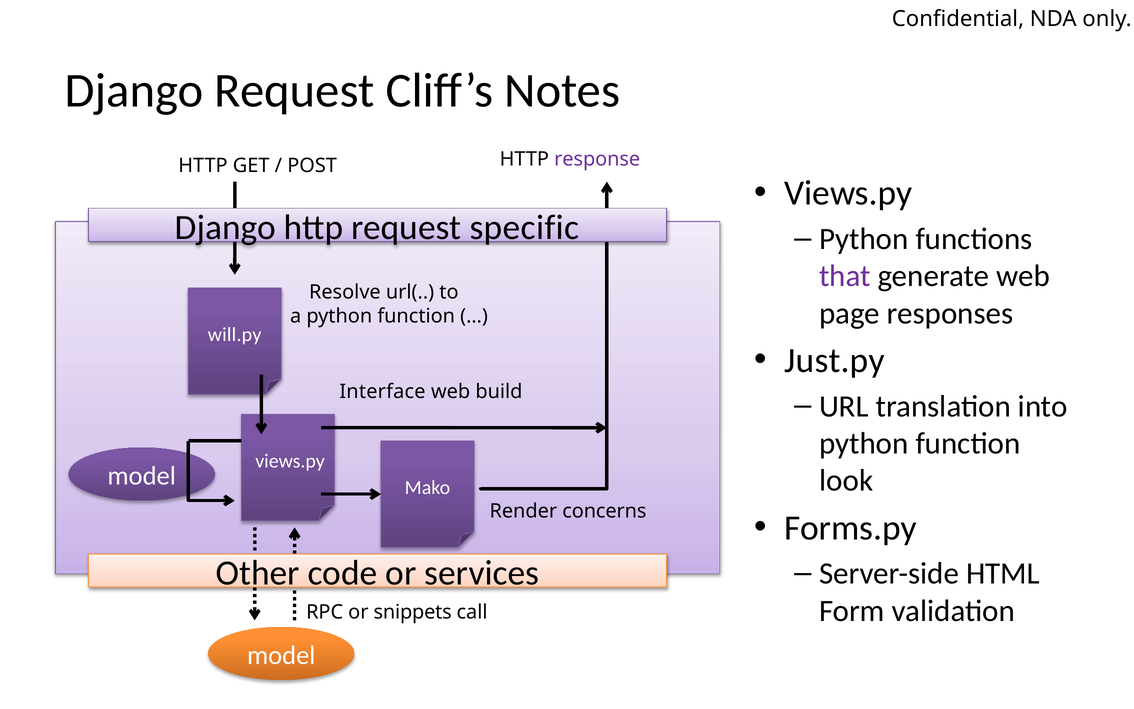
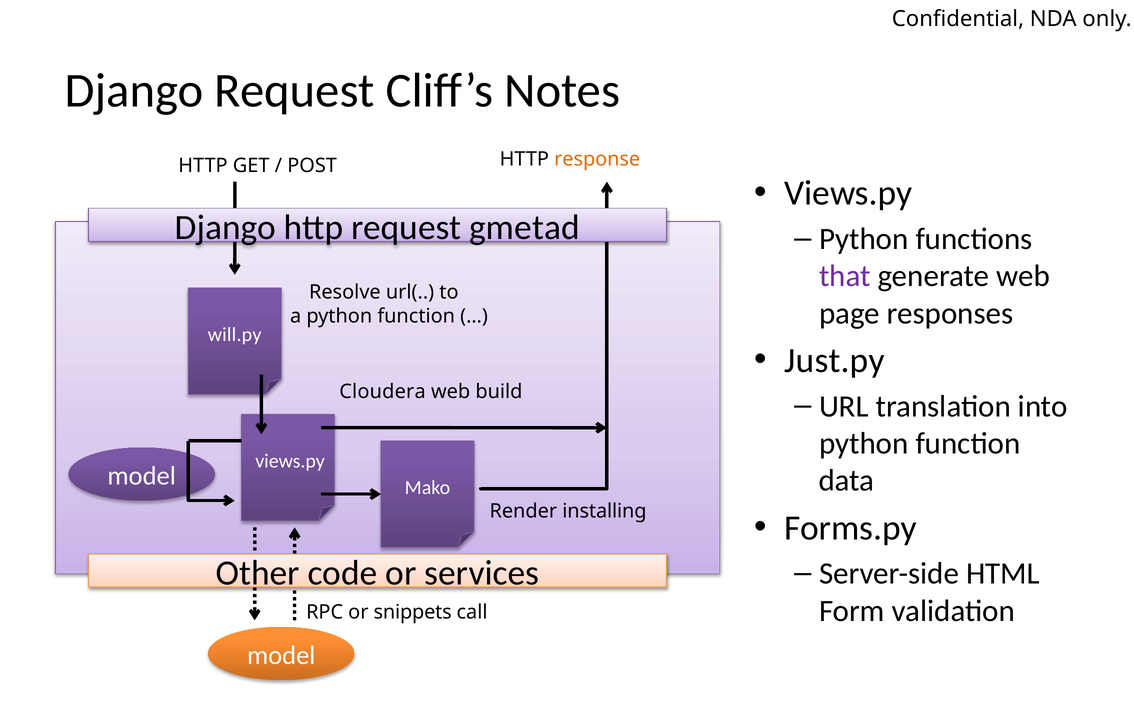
response colour: purple -> orange (597, 159)
specific: specific -> gmetad (524, 227)
Interface: Interface -> Cloudera (383, 392)
look: look -> data (846, 480)
concerns: concerns -> installing (604, 511)
